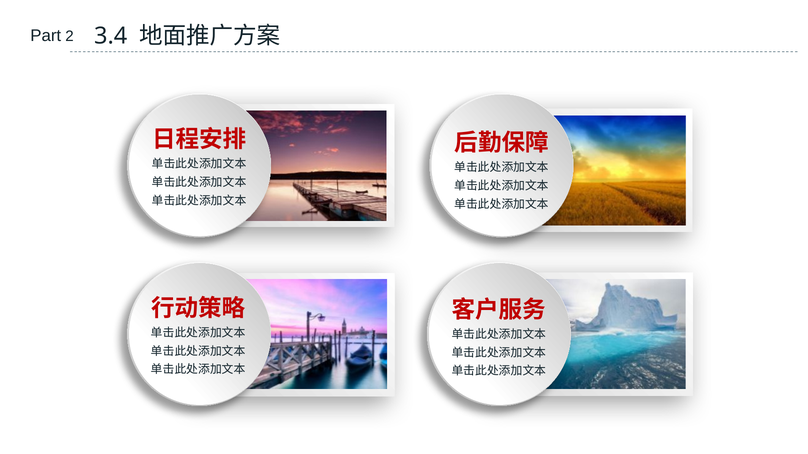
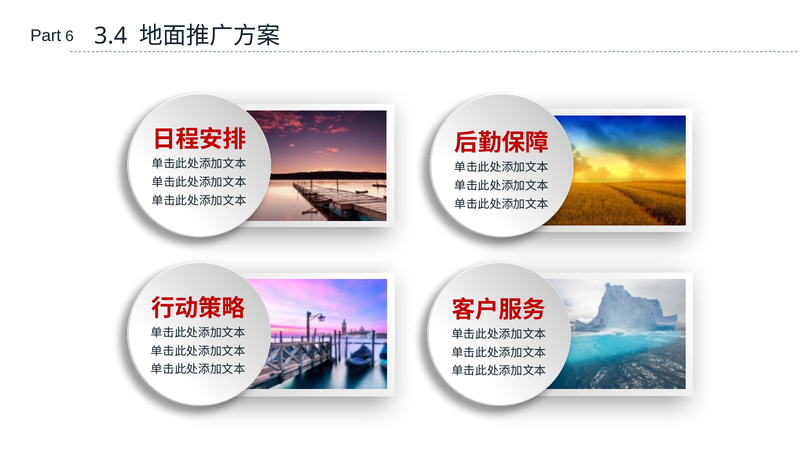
2: 2 -> 6 (70, 36)
